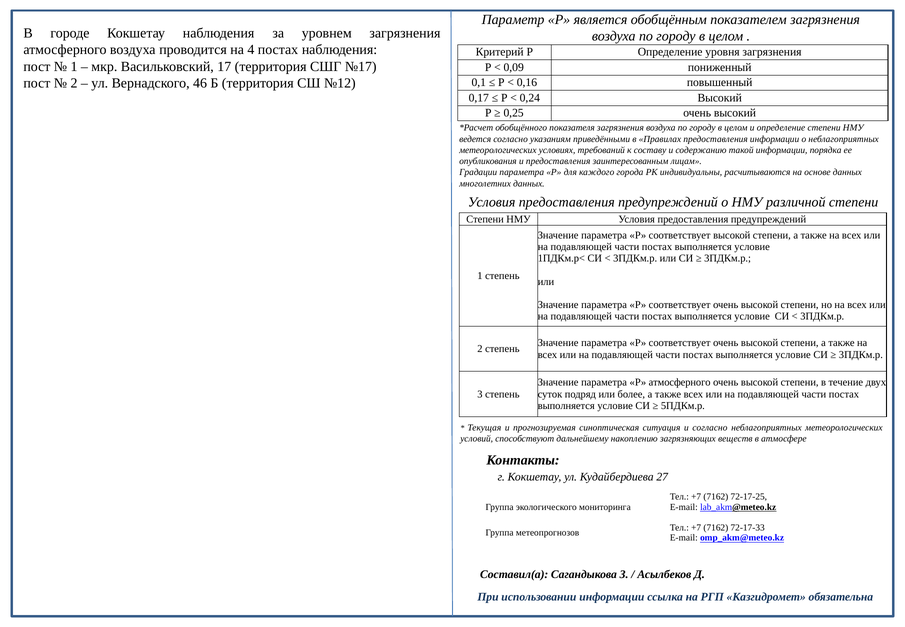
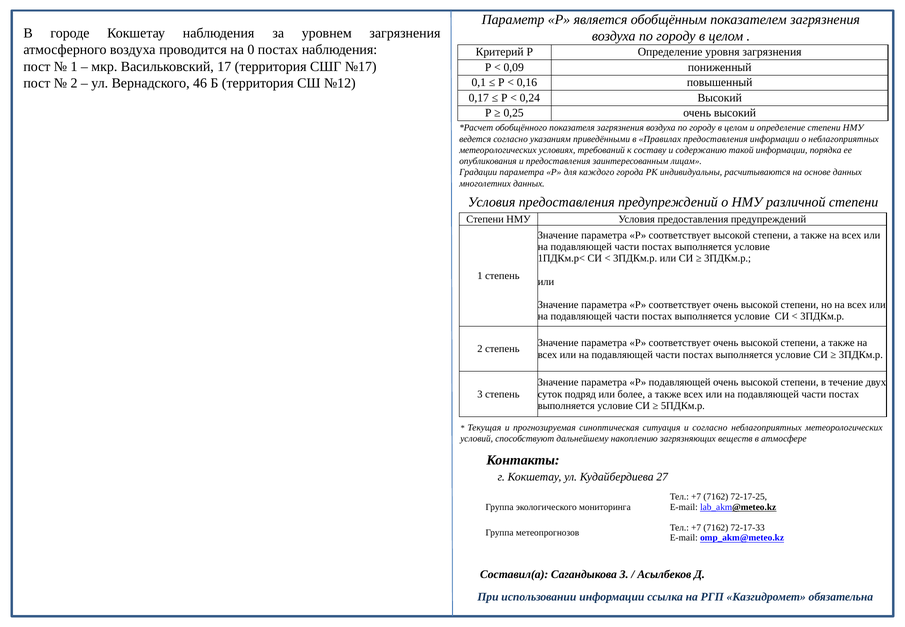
4: 4 -> 0 (251, 50)
Р атмосферного: атмосферного -> подавляющей (680, 382)
